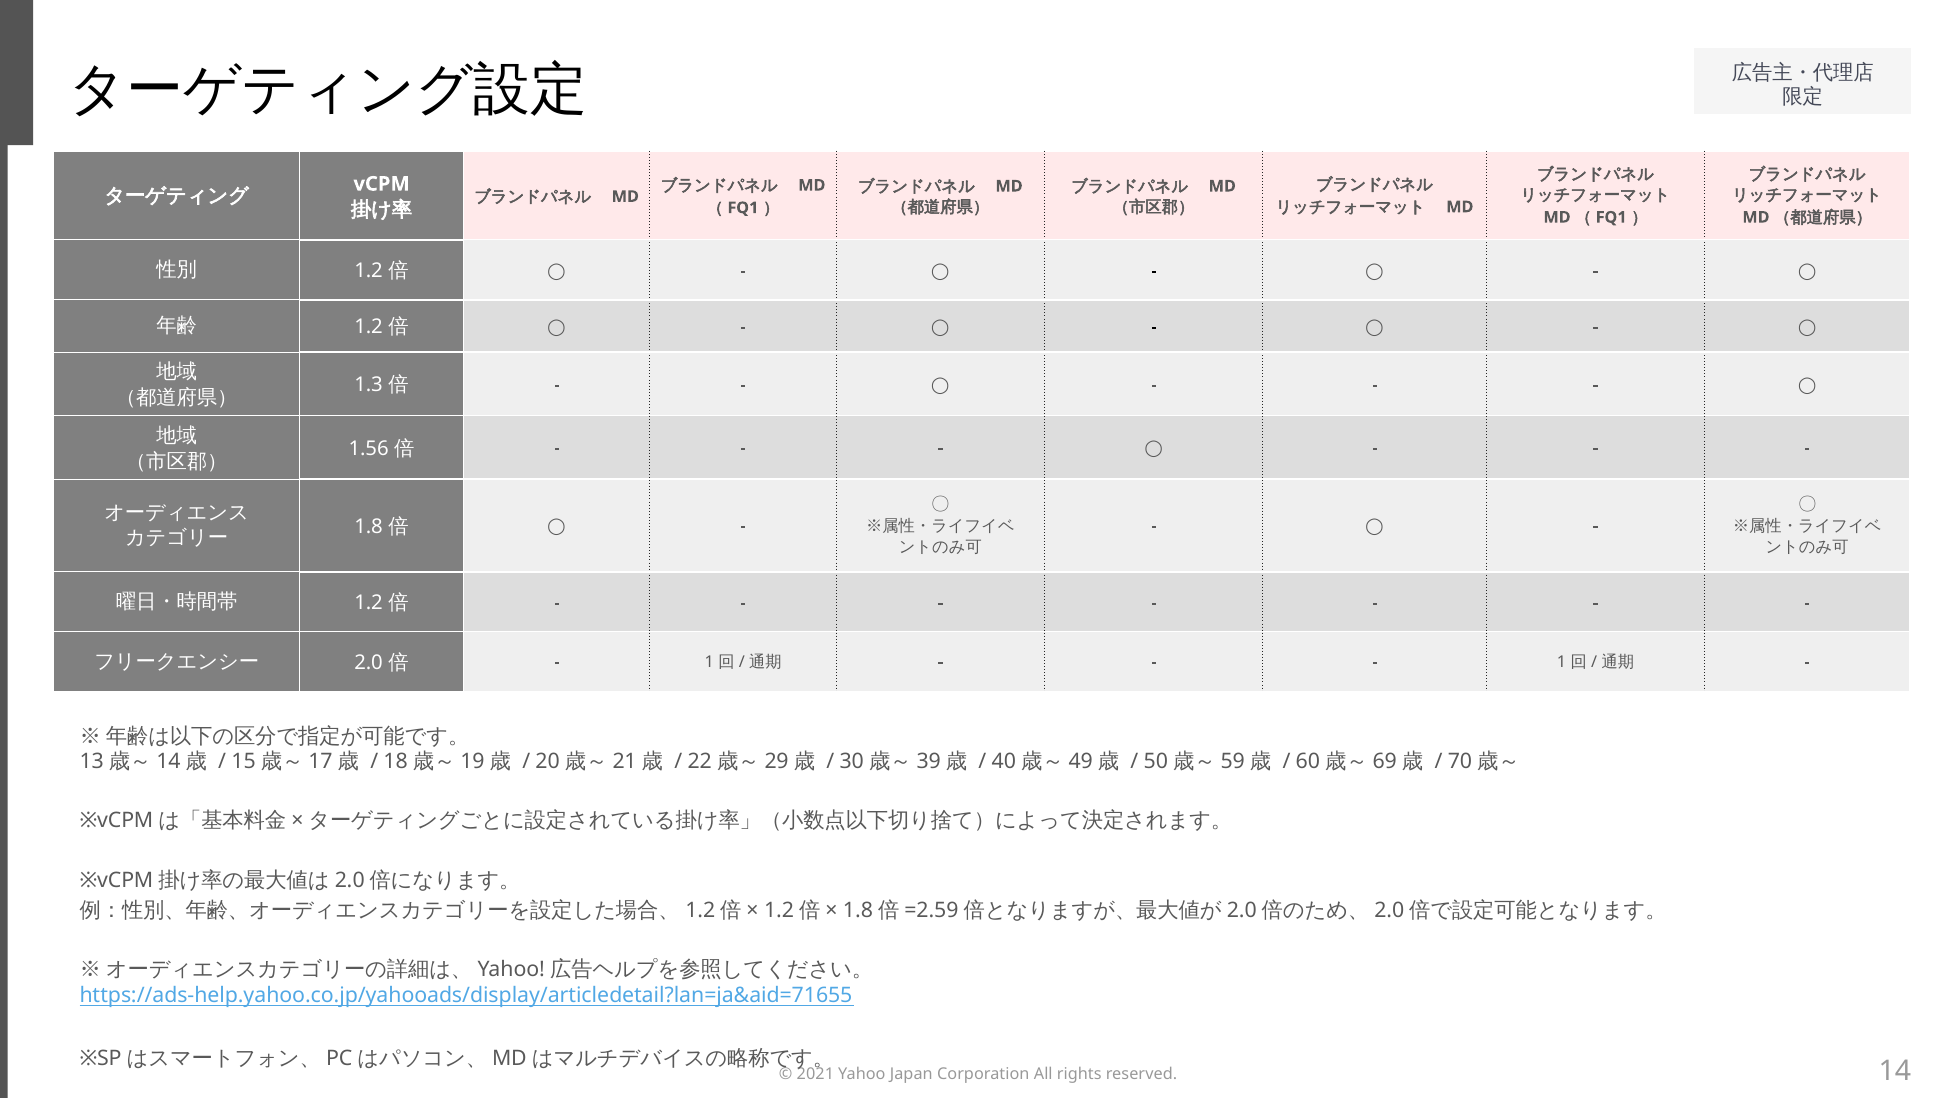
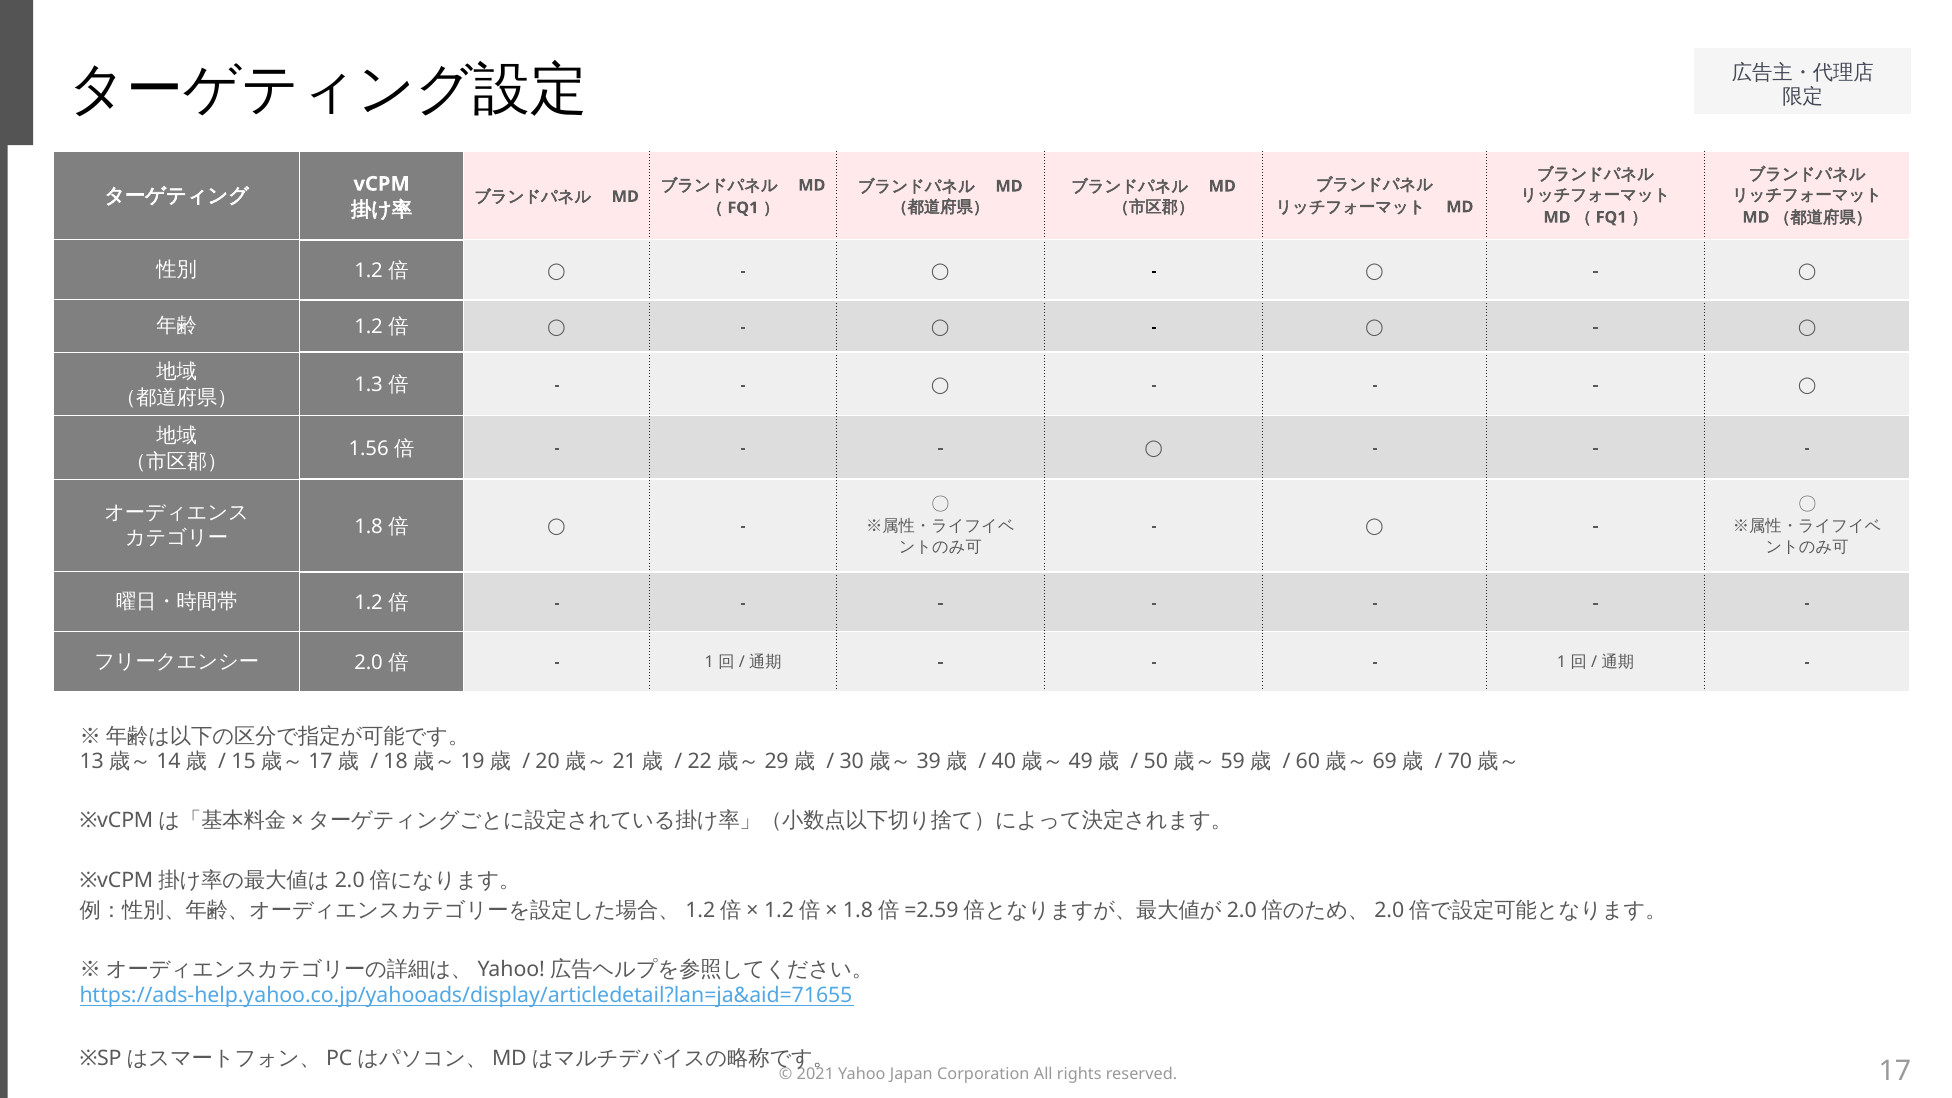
14: 14 -> 17 (1895, 1071)
